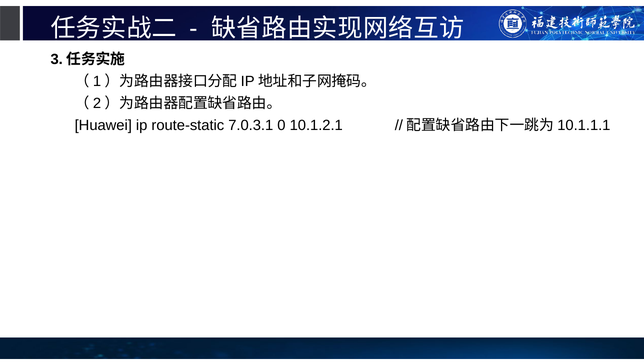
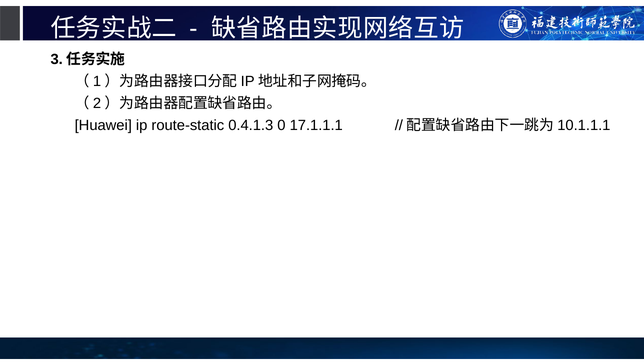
7.0.3.1: 7.0.3.1 -> 0.4.1.3 (251, 126)
10.1.2.1: 10.1.2.1 -> 17.1.1.1 (316, 126)
